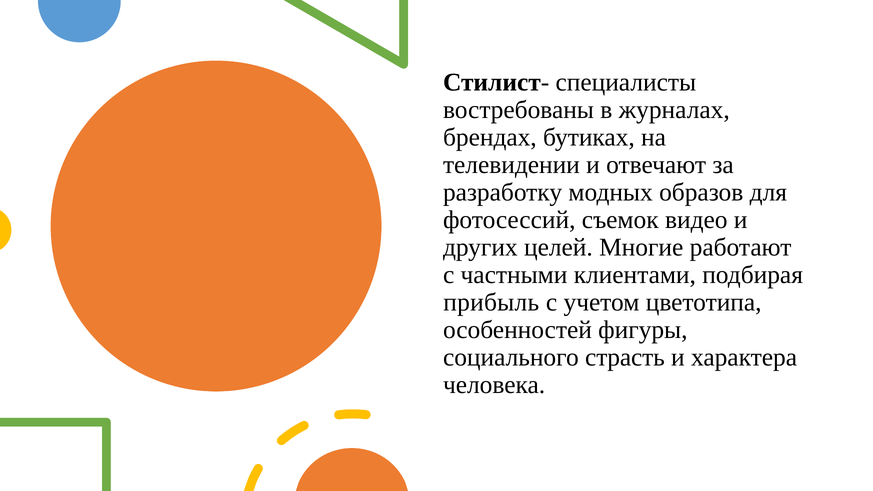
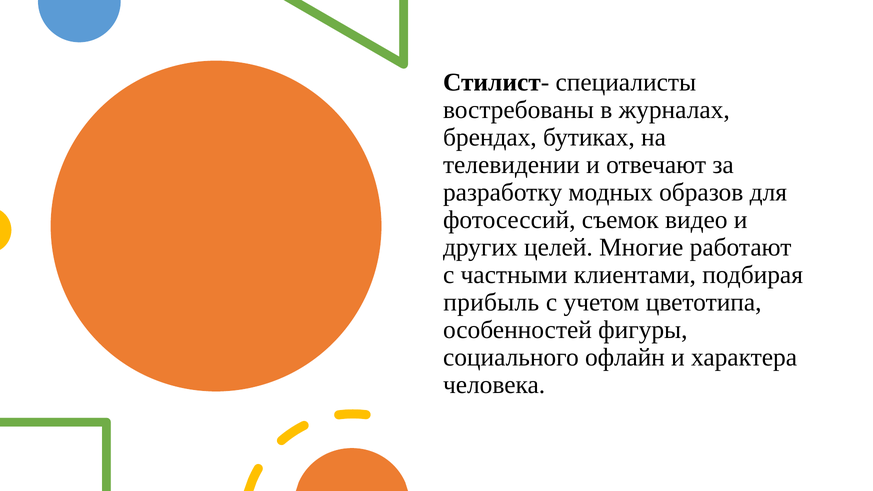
страсть: страсть -> офлайн (625, 357)
